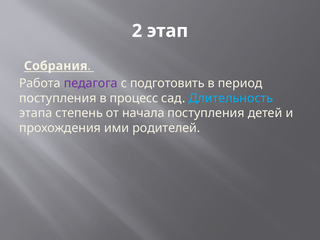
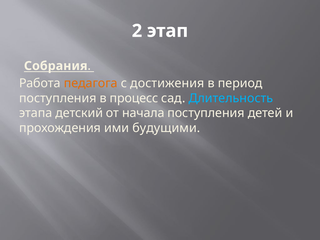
педагога colour: purple -> orange (91, 83)
подготовить: подготовить -> достижения (167, 83)
степень: степень -> детский (79, 113)
родителей: родителей -> будущими (166, 128)
